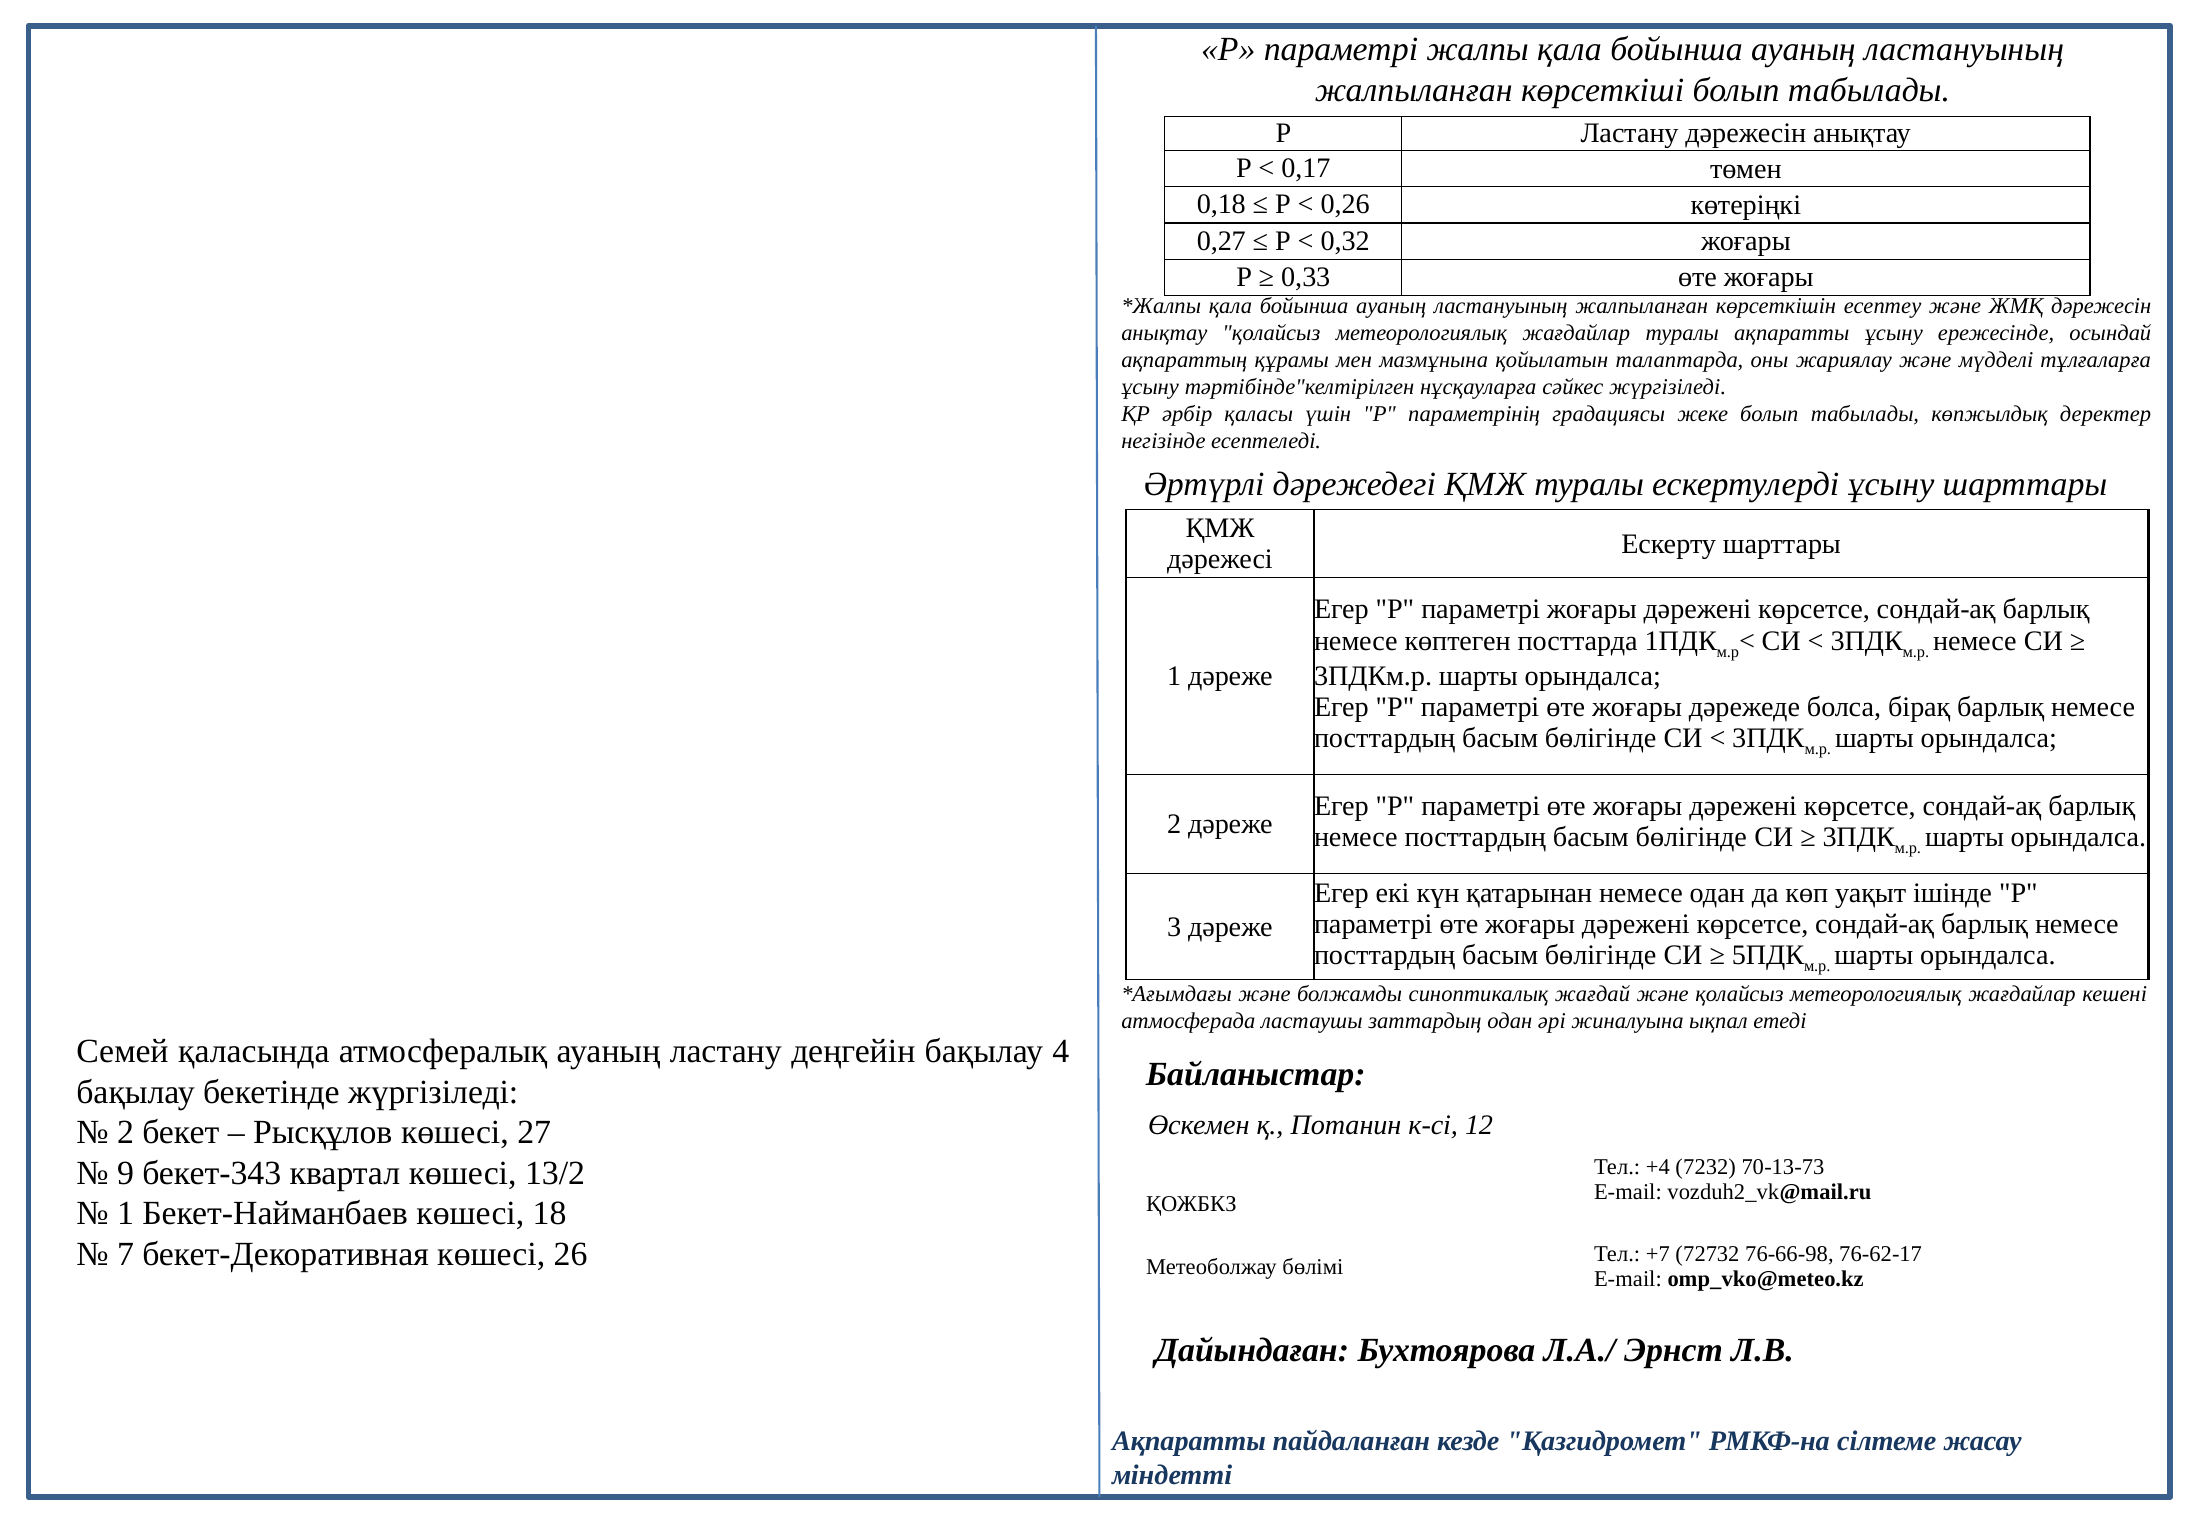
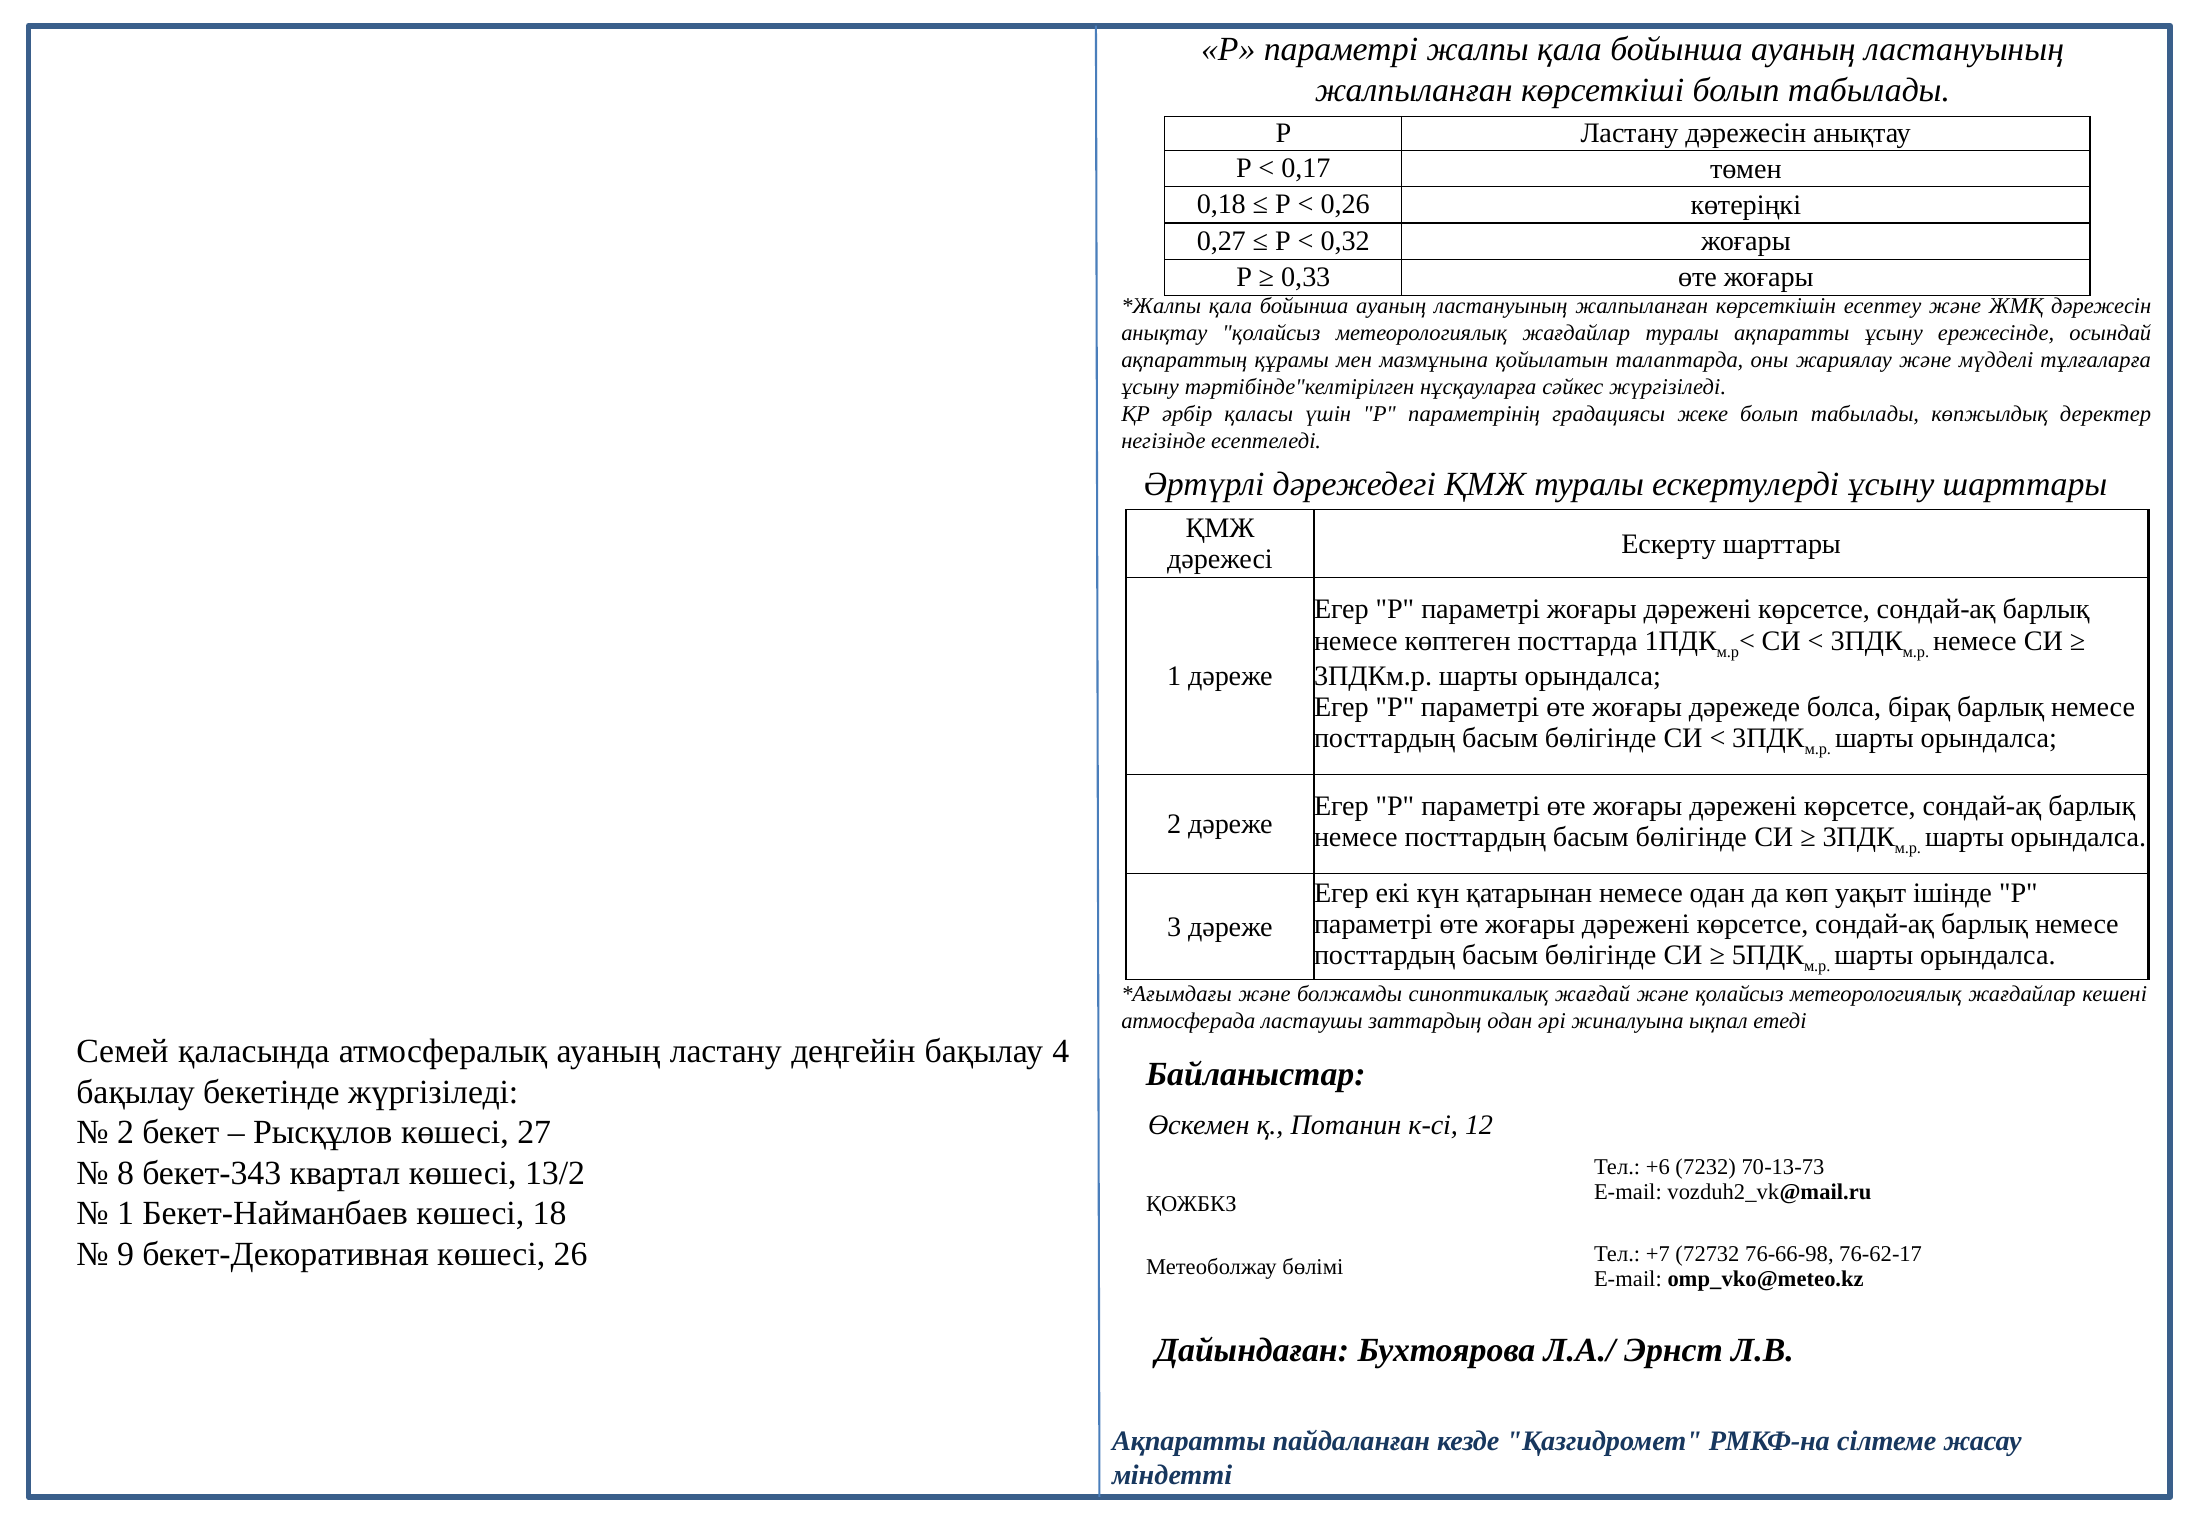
+4: +4 -> +6 (1658, 1166)
9: 9 -> 8 (126, 1173)
7: 7 -> 9 (126, 1254)
